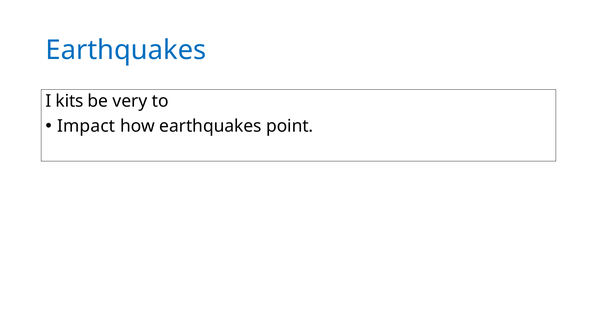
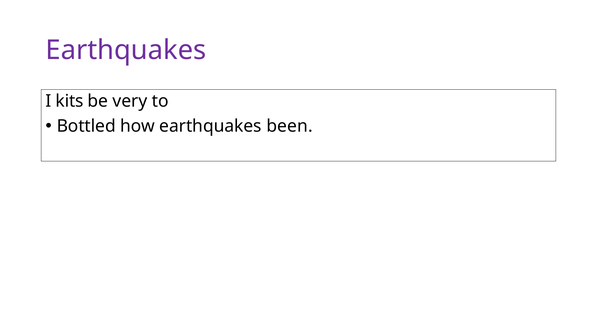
Earthquakes colour: blue -> purple (126, 50)
Impact: Impact -> Bottled (86, 126)
point: point -> been (290, 126)
